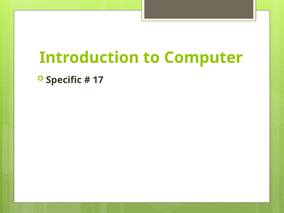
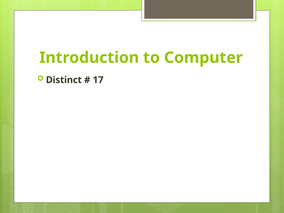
Specific: Specific -> Distinct (64, 80)
